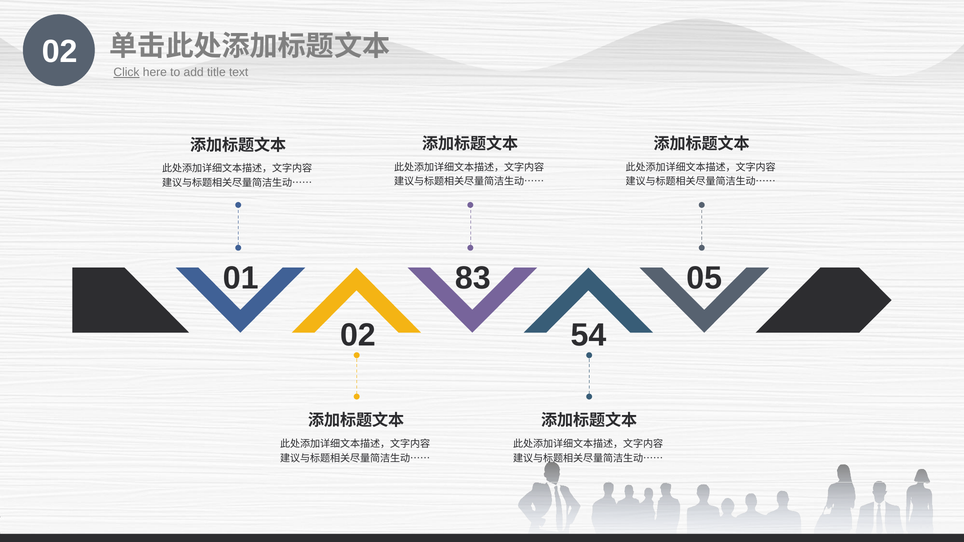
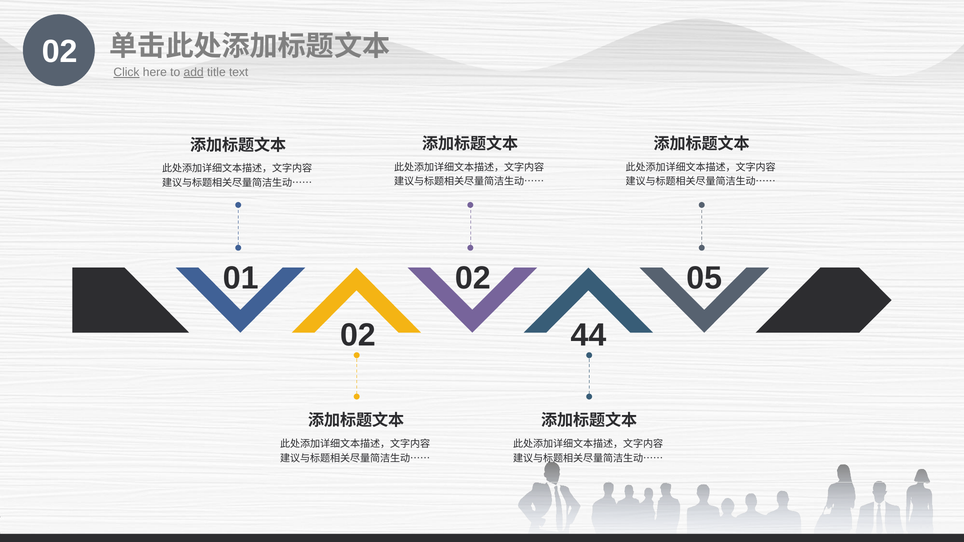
add underline: none -> present (194, 72)
01 83: 83 -> 02 (473, 278)
54: 54 -> 44 (588, 335)
